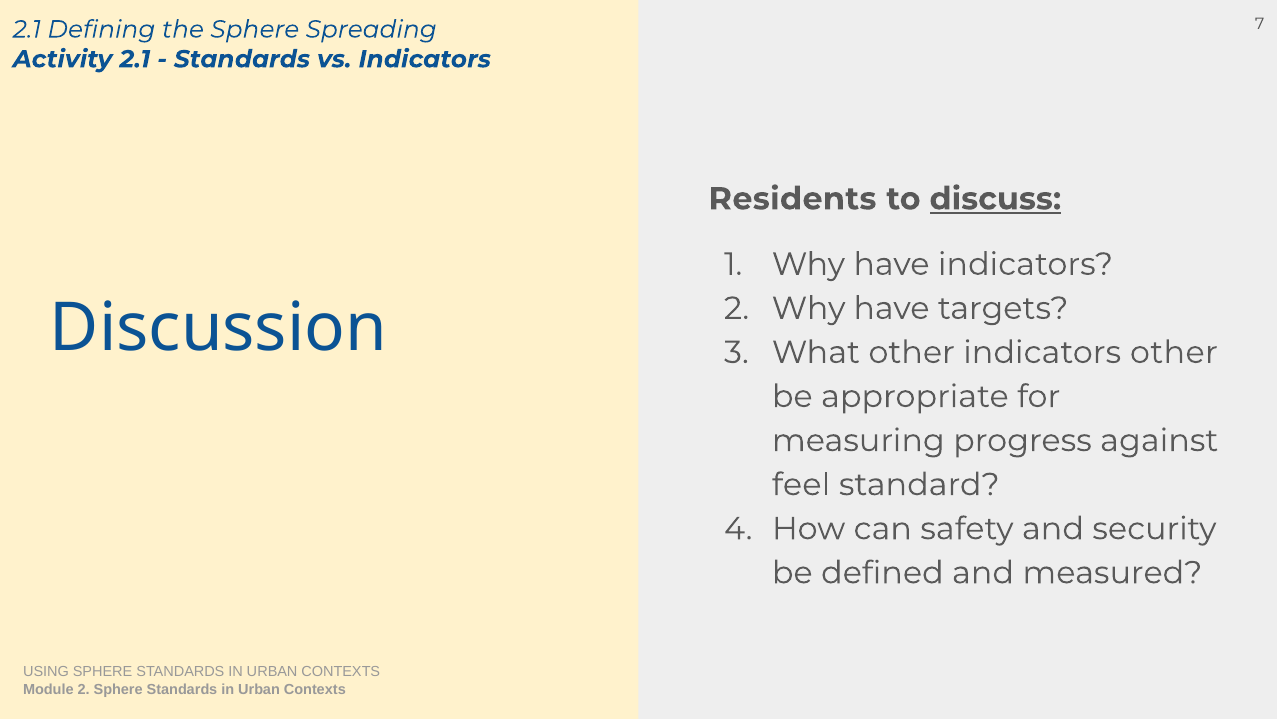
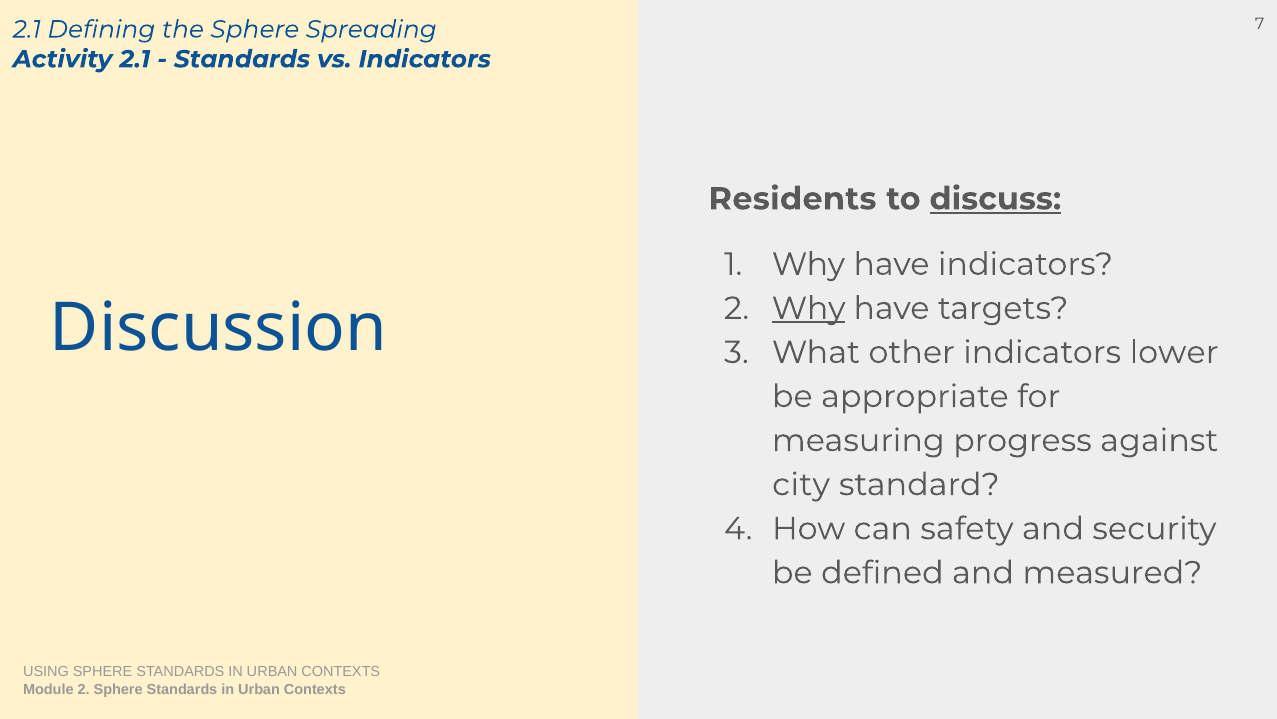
Why underline: none -> present (809, 308)
indicators other: other -> lower (1174, 352)
feel: feel -> city (801, 484)
